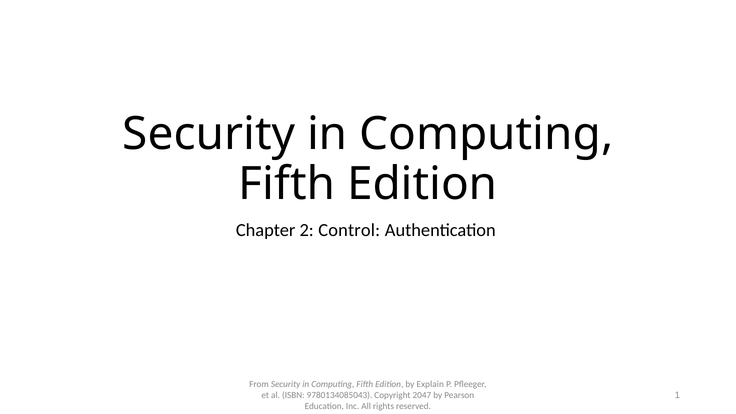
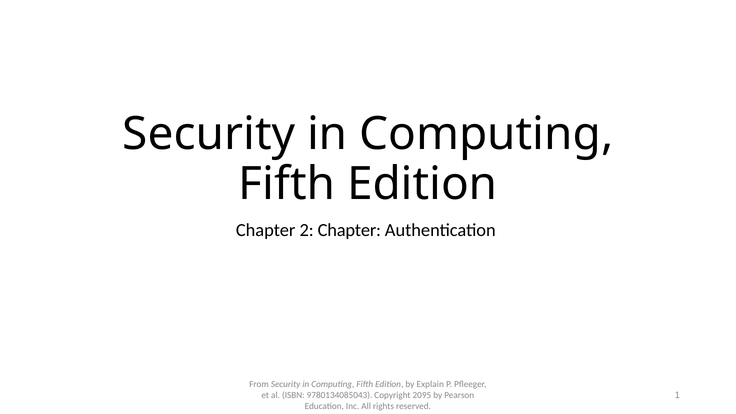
2 Control: Control -> Chapter (349, 230)
2047: 2047 -> 2095 (422, 395)
